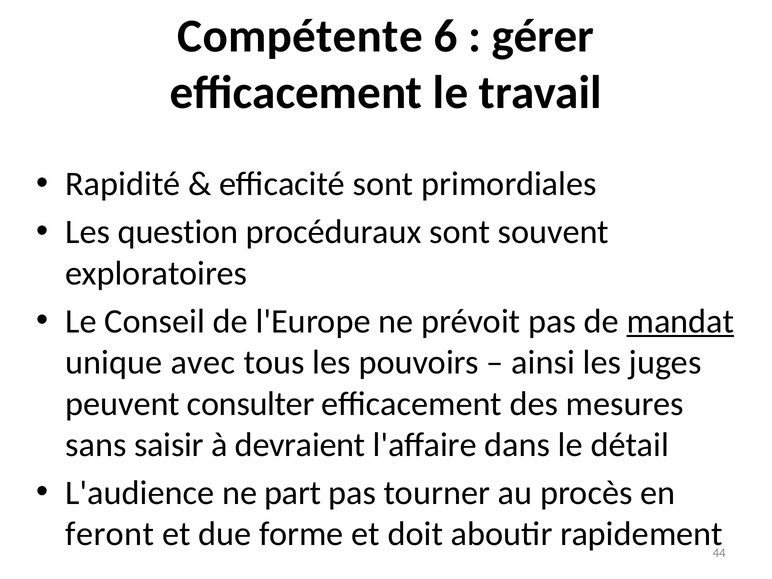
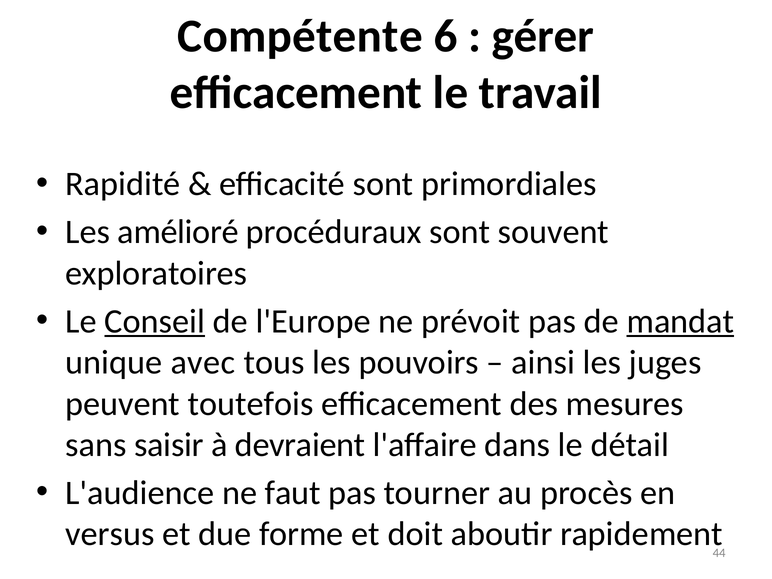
question: question -> amélioré (178, 232)
Conseil underline: none -> present (155, 321)
consulter: consulter -> toutefois (251, 404)
part: part -> faut (293, 493)
feront: feront -> versus (110, 534)
